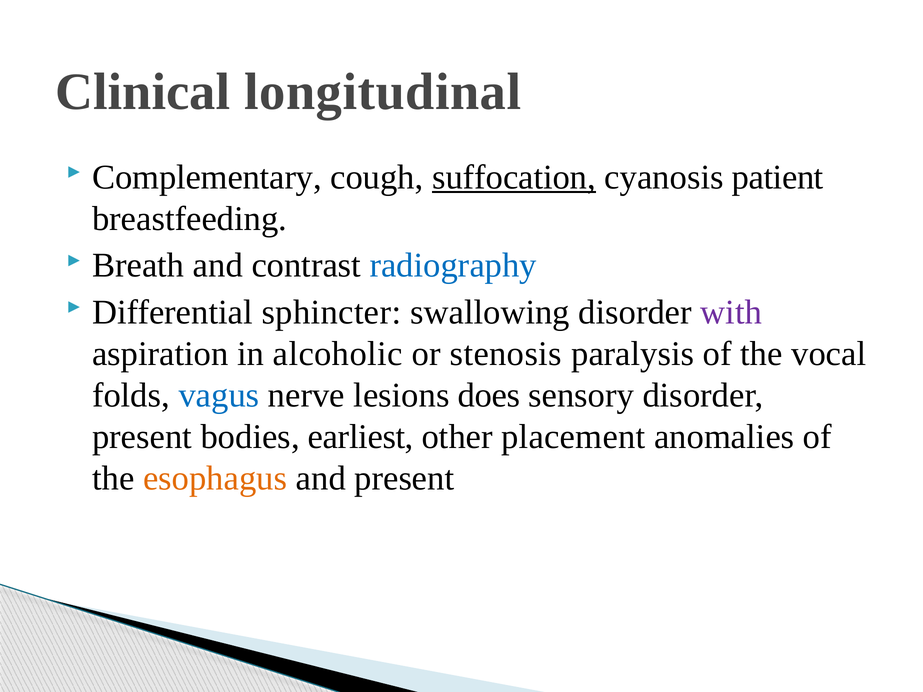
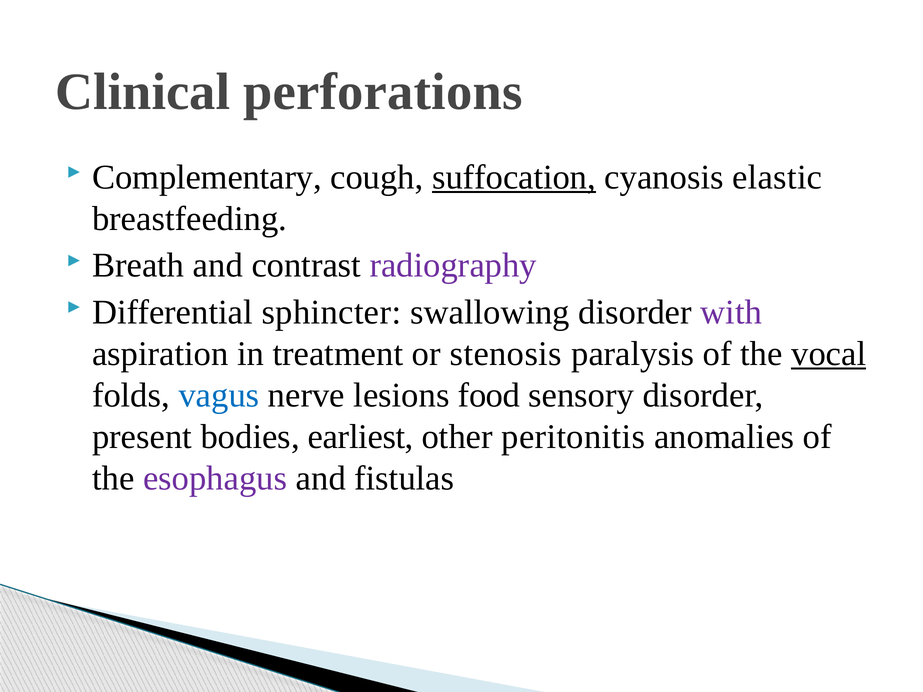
longitudinal: longitudinal -> perforations (383, 92)
patient: patient -> elastic (777, 177)
radiography colour: blue -> purple (453, 266)
alcoholic: alcoholic -> treatment (338, 354)
vocal underline: none -> present (829, 354)
does: does -> food (489, 395)
placement: placement -> peritonitis (573, 437)
esophagus colour: orange -> purple (215, 479)
and present: present -> fistulas (404, 479)
